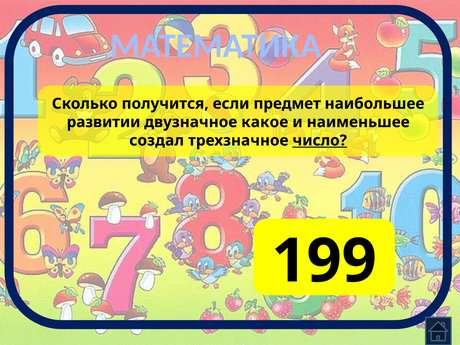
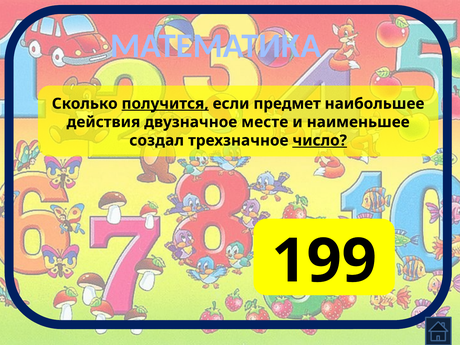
получится underline: none -> present (165, 104)
развитии: развитии -> действия (103, 122)
какое: какое -> месте (265, 122)
